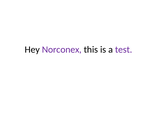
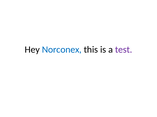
Norconex colour: purple -> blue (62, 50)
